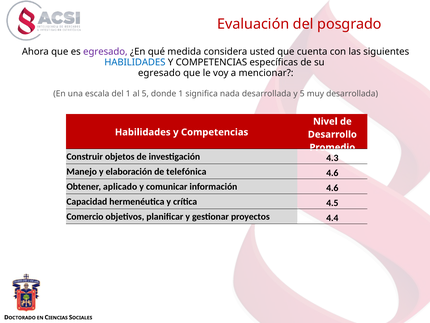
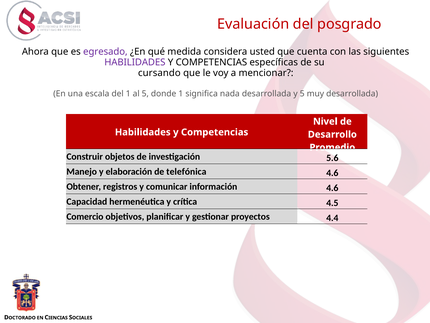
HABILIDADES colour: blue -> purple (135, 62)
egresado: egresado -> cursando (159, 73)
4.3: 4.3 -> 5.6 (332, 158)
aplicado: aplicado -> registros (120, 186)
